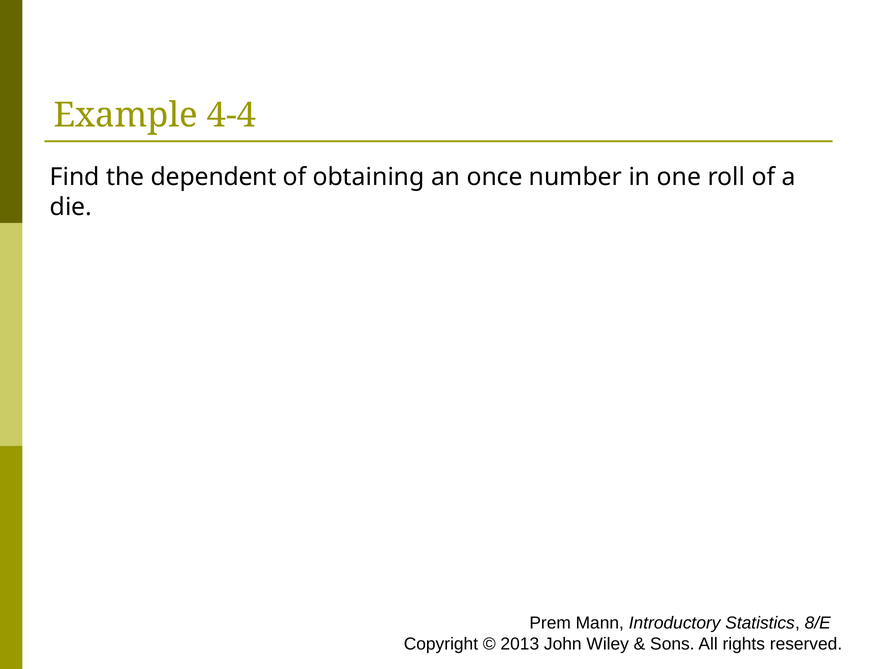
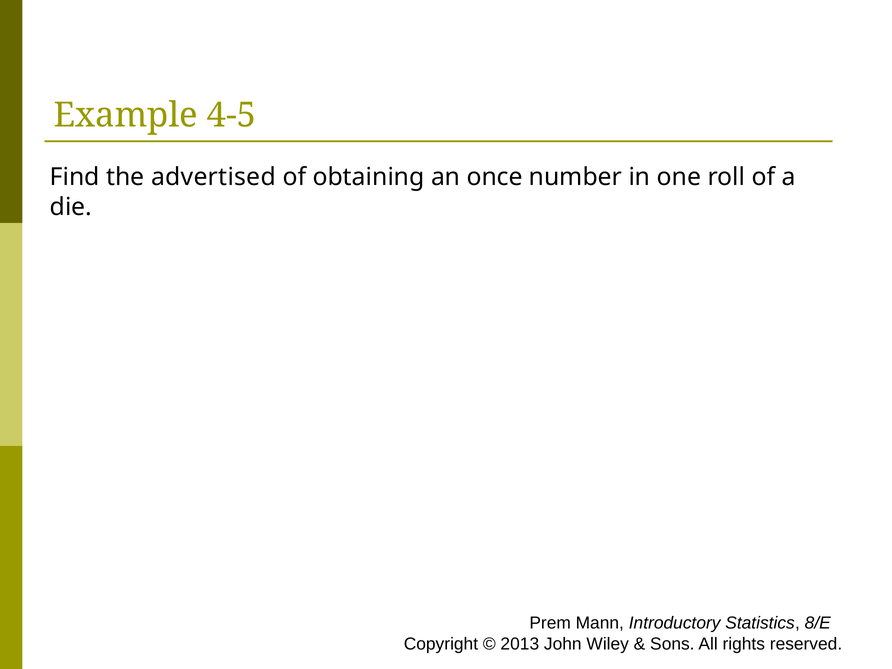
4-4: 4-4 -> 4-5 (232, 115)
dependent: dependent -> advertised (213, 177)
